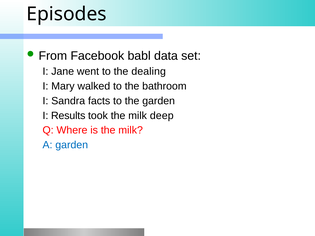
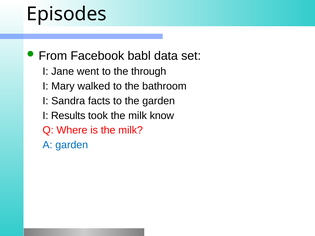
dealing: dealing -> through (149, 72)
deep: deep -> know (162, 116)
